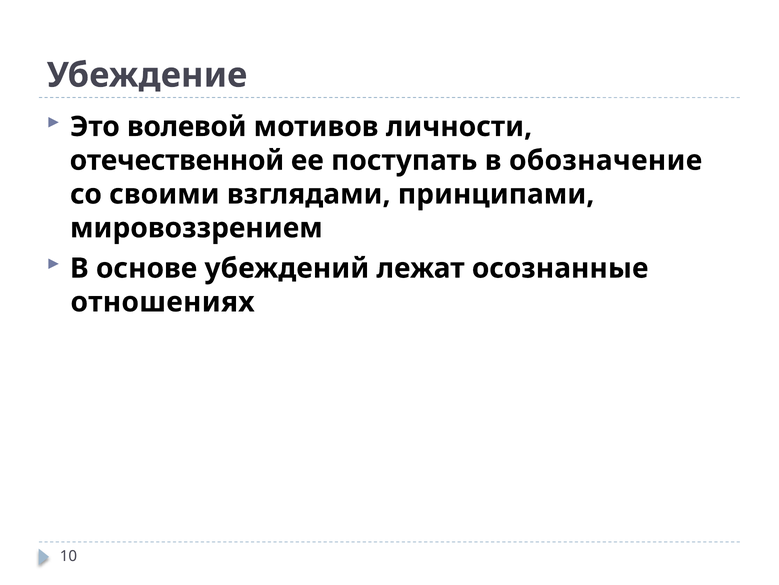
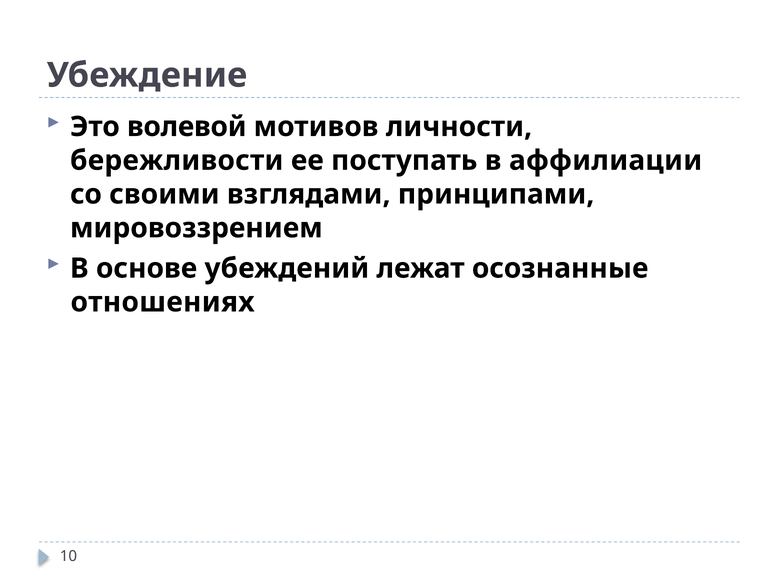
отечественной: отечественной -> бережливости (177, 160)
обозначение: обозначение -> аффилиации (606, 160)
